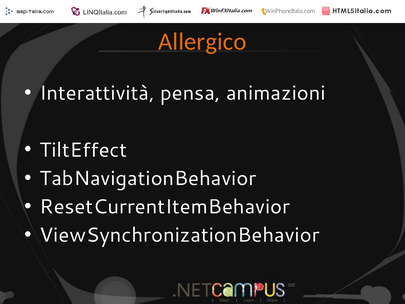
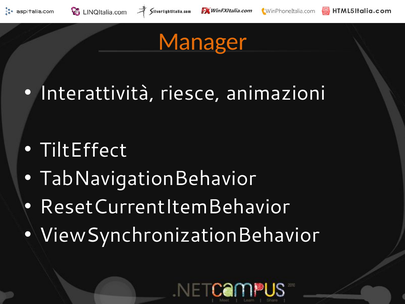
Allergico: Allergico -> Manager (203, 42)
pensa: pensa -> riesce (190, 93)
